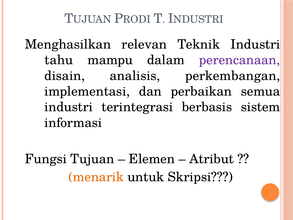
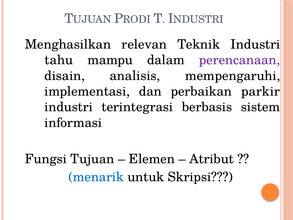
perkembangan: perkembangan -> mempengaruhi (233, 76)
semua: semua -> parkir (260, 91)
menarik colour: orange -> blue (96, 177)
